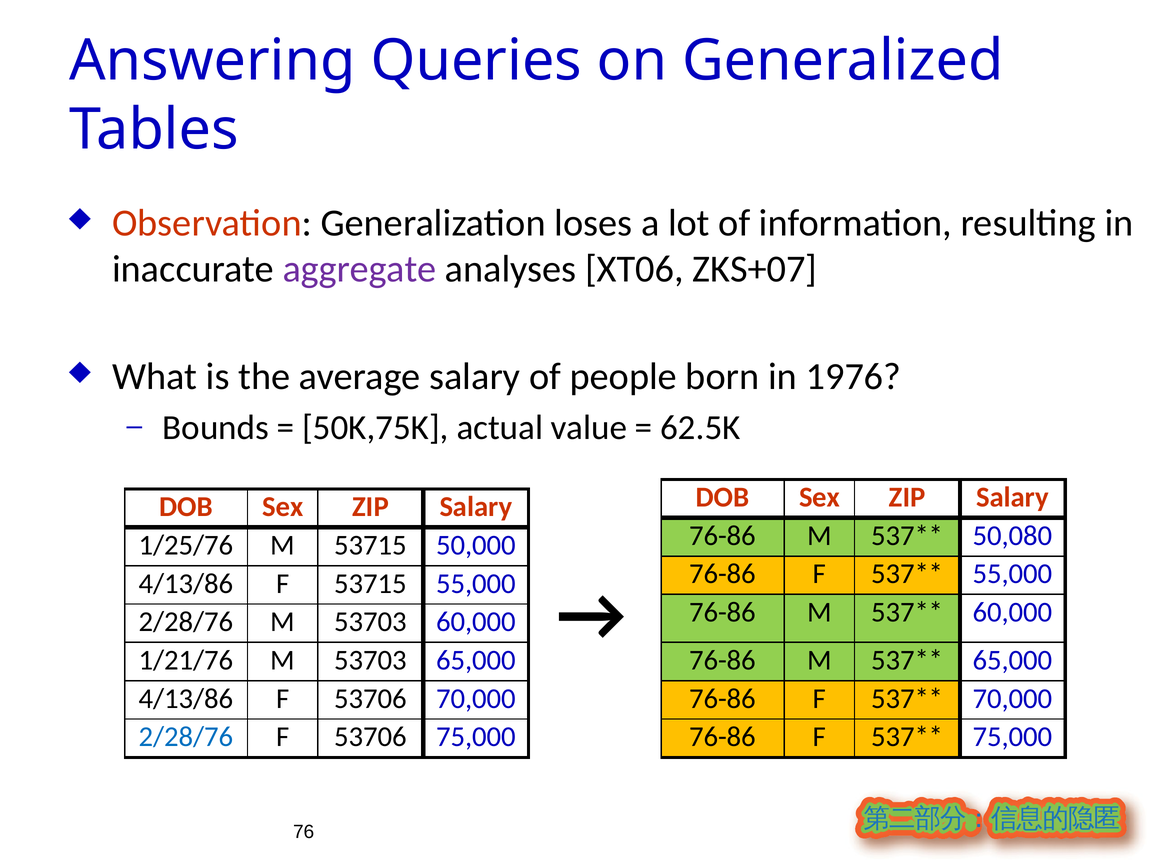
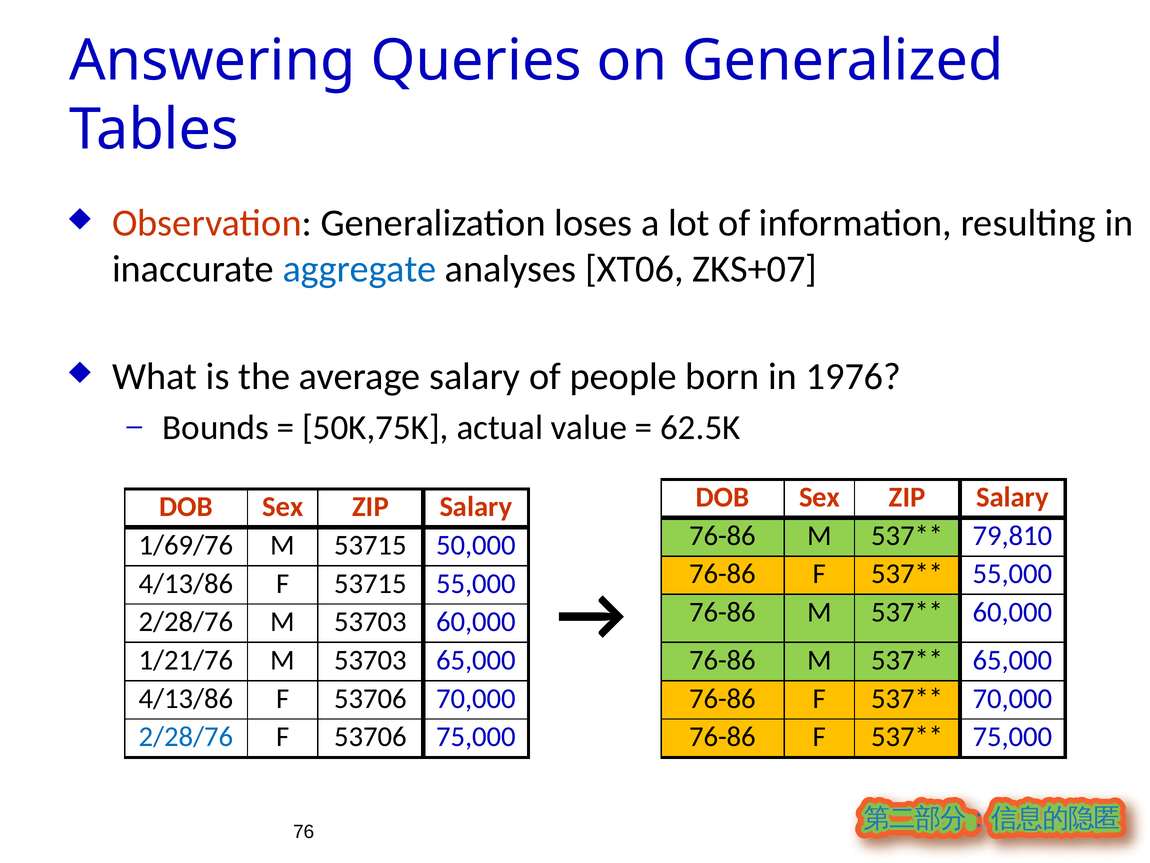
aggregate colour: purple -> blue (359, 269)
50,080: 50,080 -> 79,810 (1013, 535)
1/25/76: 1/25/76 -> 1/69/76 (186, 545)
